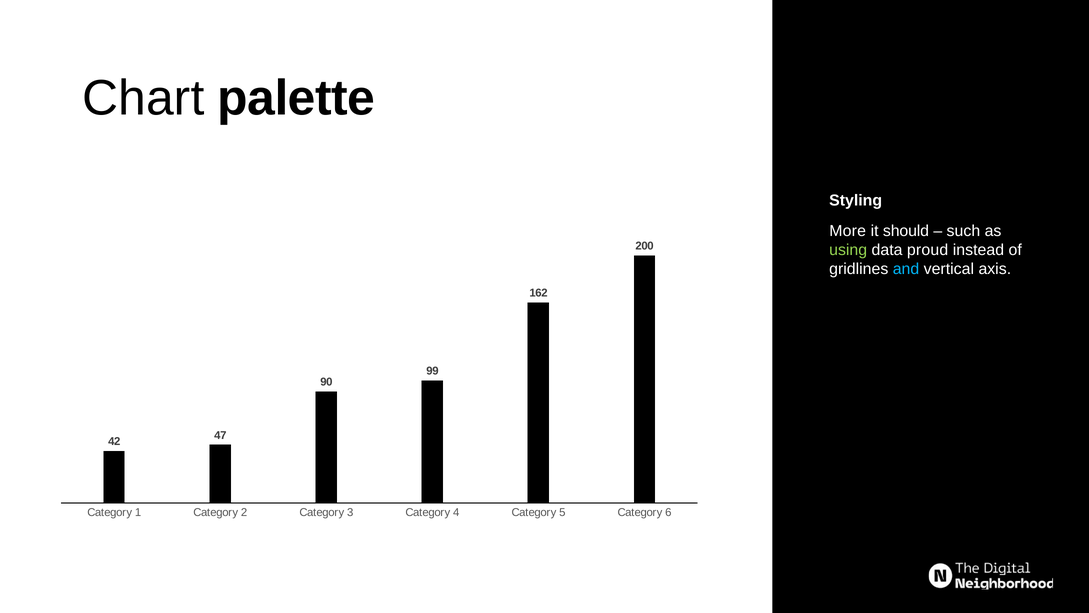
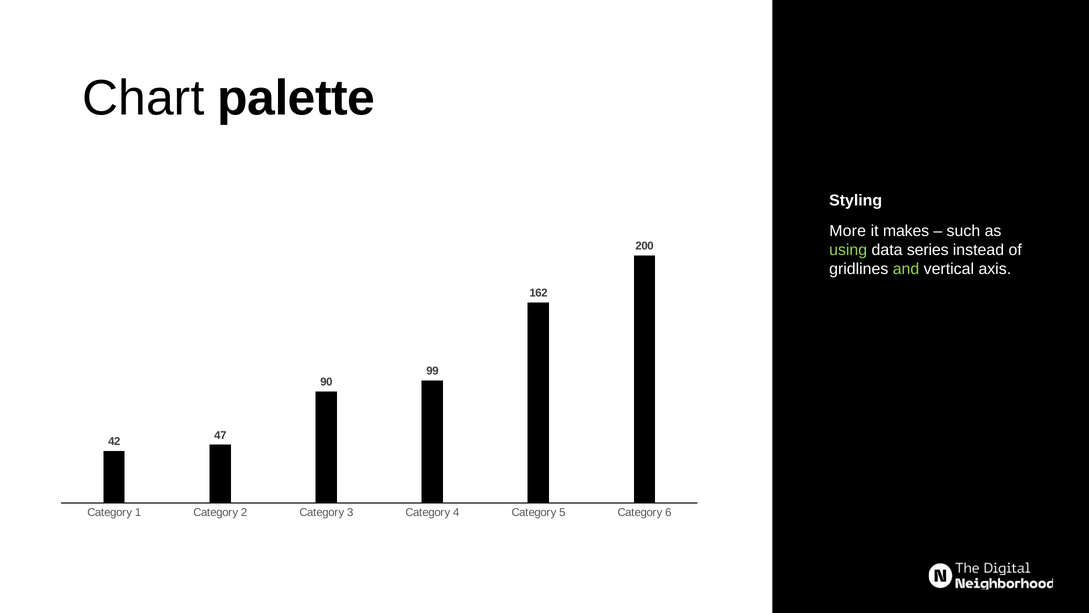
should: should -> makes (906, 231)
proud: proud -> series (928, 250)
and colour: light blue -> light green (906, 269)
